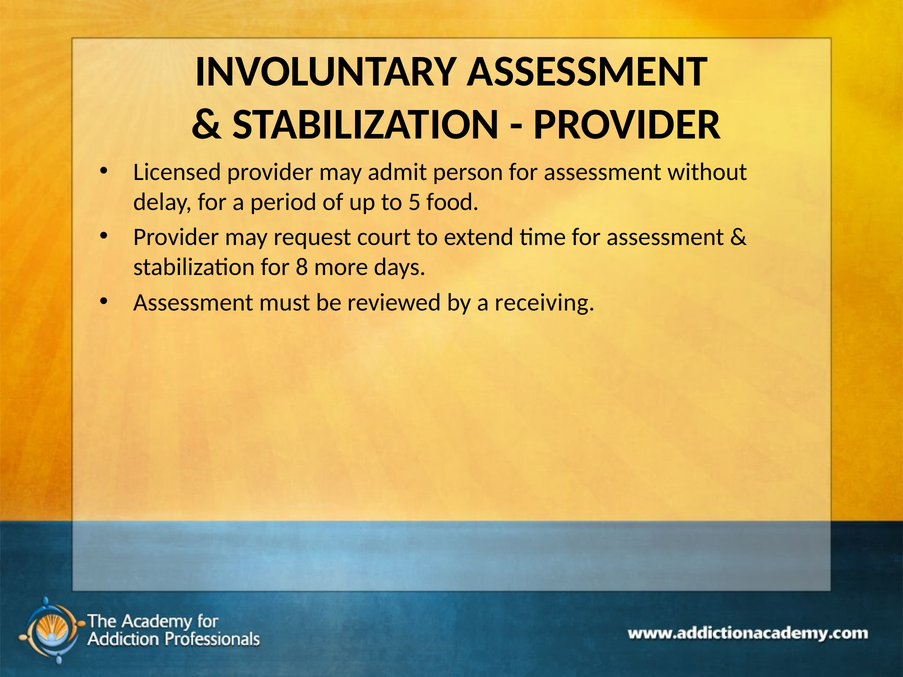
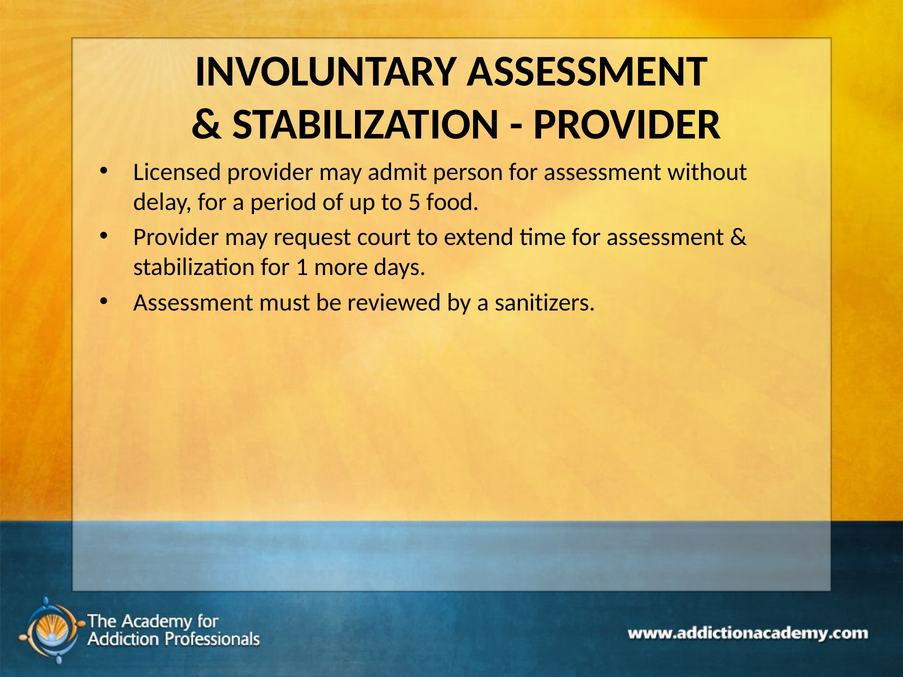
8: 8 -> 1 (302, 267)
receiving: receiving -> sanitizers (545, 302)
